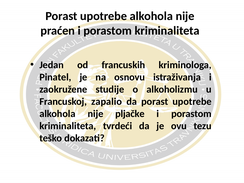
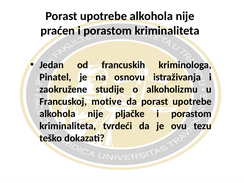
zapalio: zapalio -> motive (107, 102)
